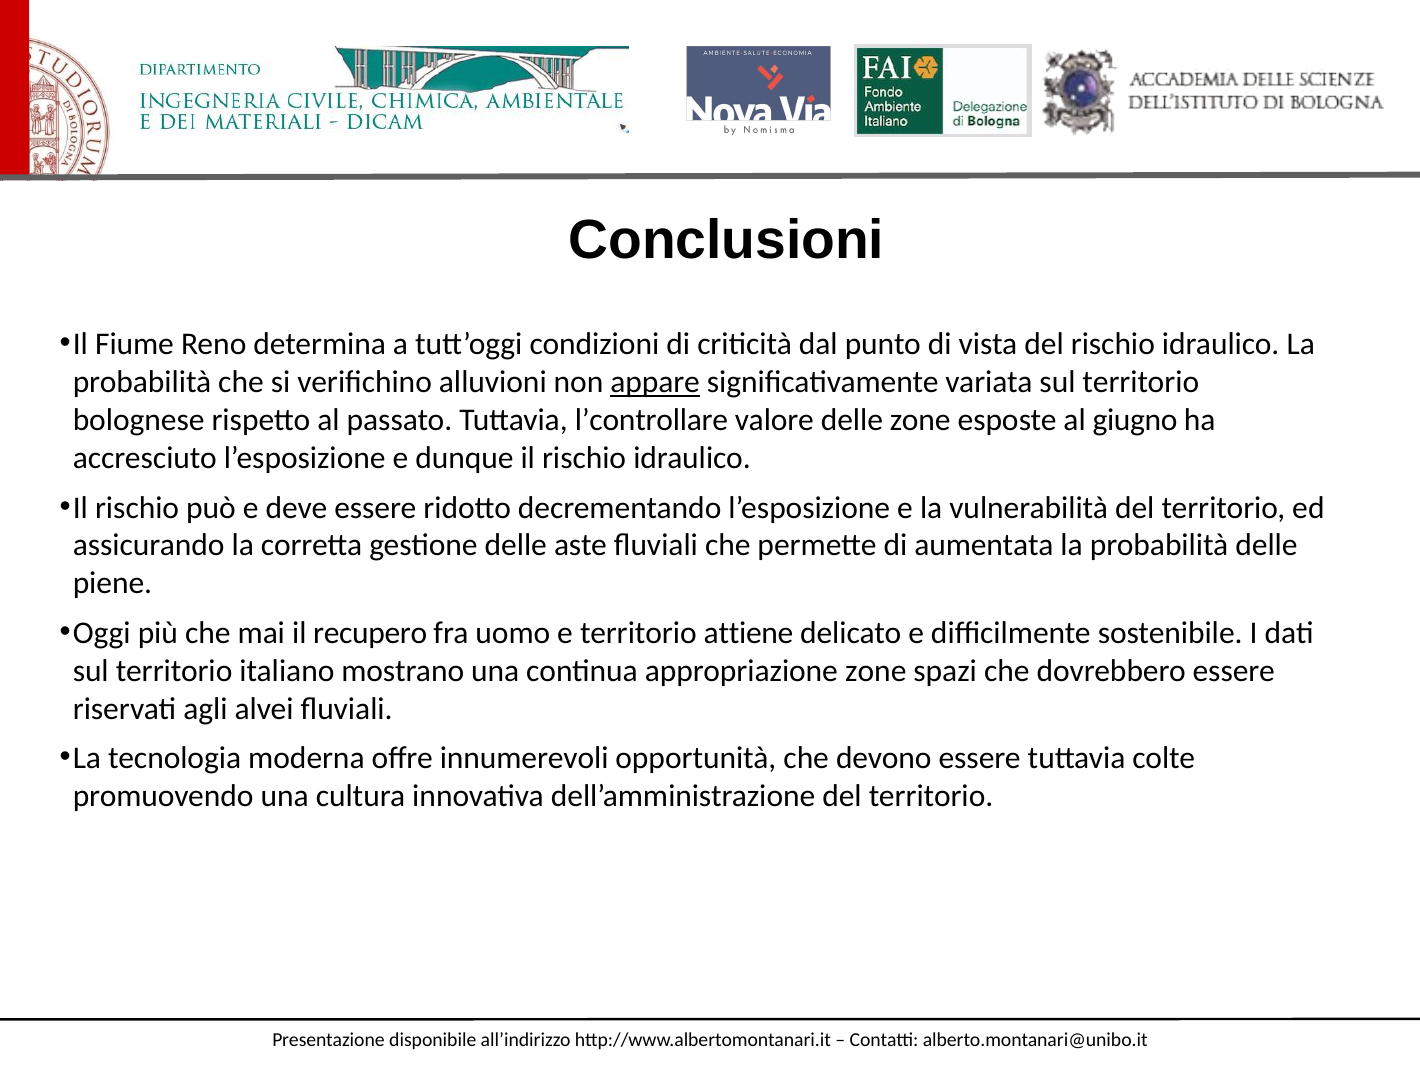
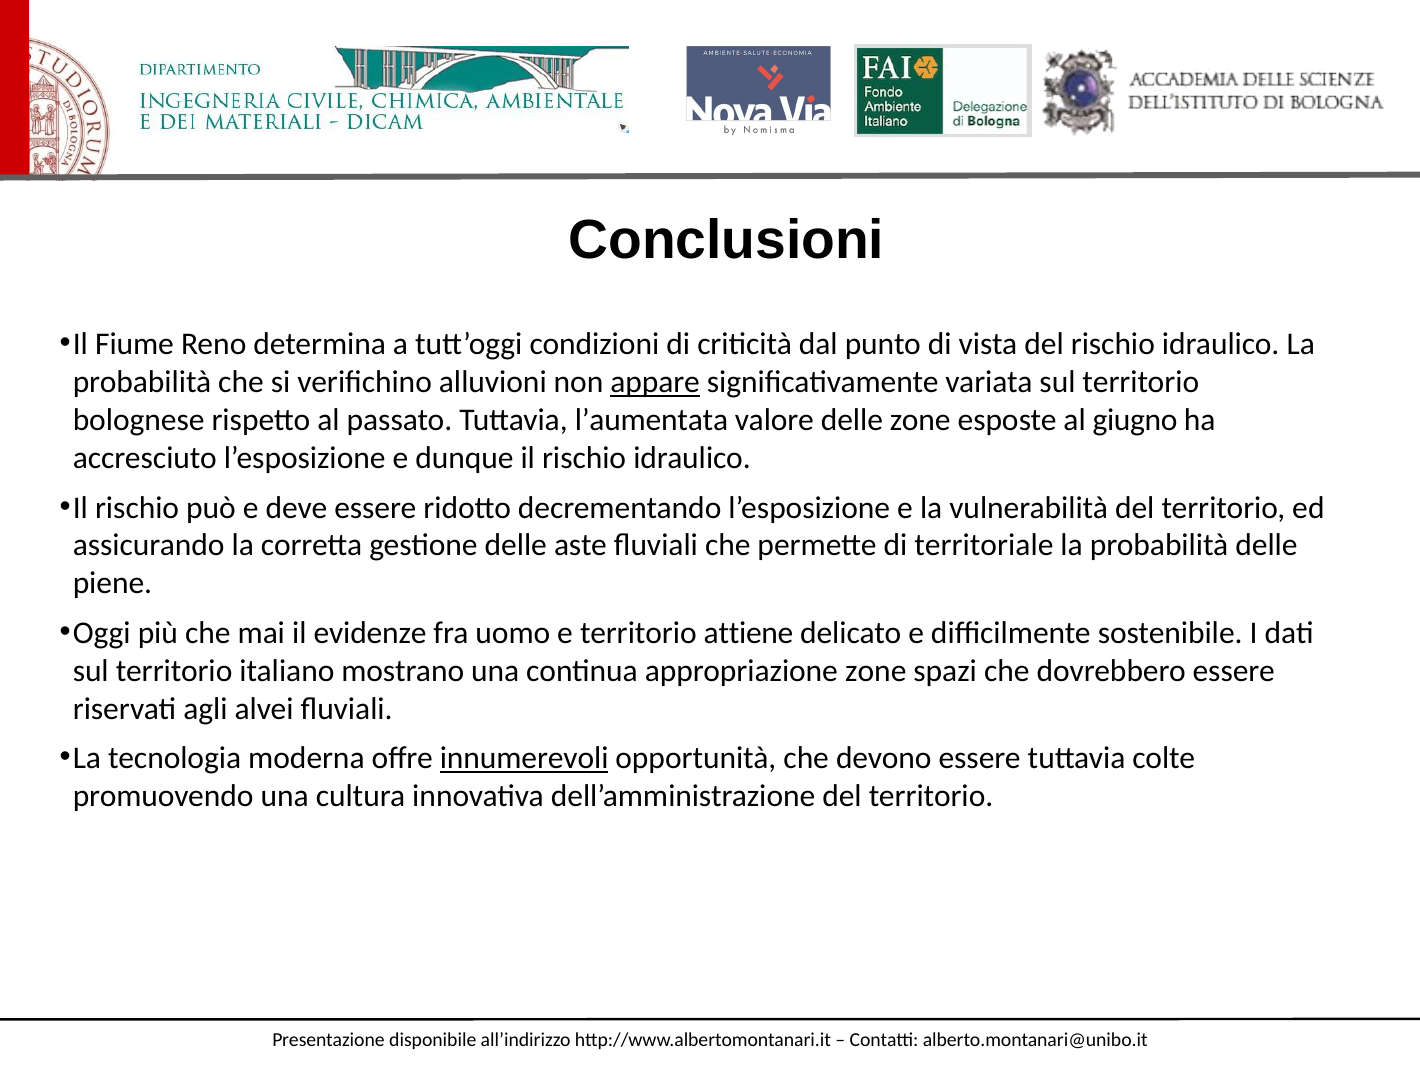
l’controllare: l’controllare -> l’aumentata (651, 420)
aumentata: aumentata -> territoriale (984, 545)
recupero: recupero -> evidenze (370, 633)
innumerevoli underline: none -> present (524, 758)
